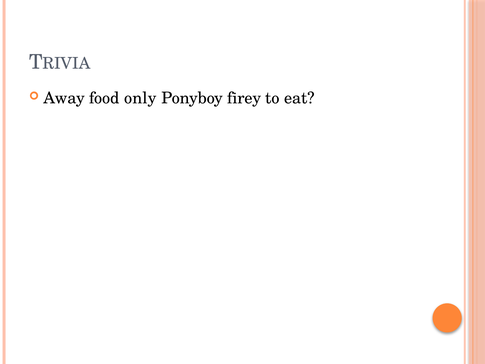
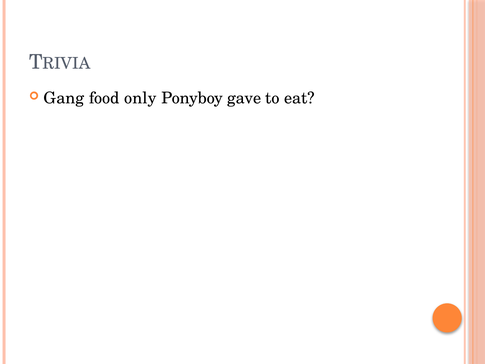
Away: Away -> Gang (64, 98)
firey: firey -> gave (244, 98)
